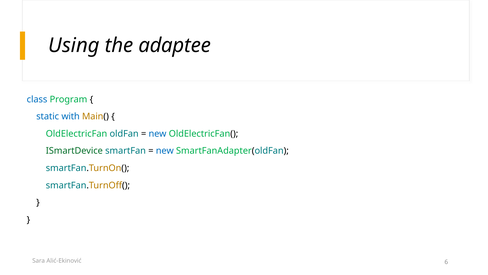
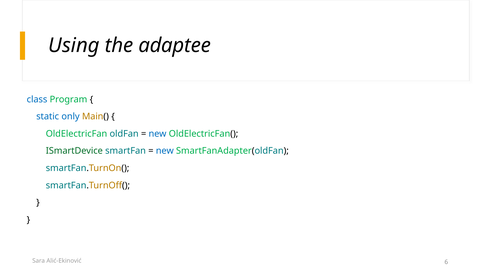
with: with -> only (71, 116)
